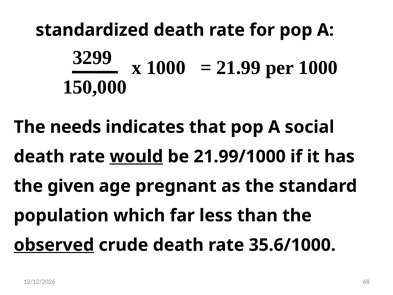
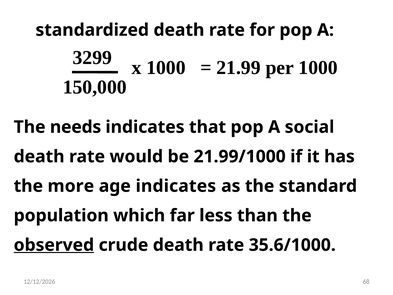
would underline: present -> none (136, 156)
given: given -> more (71, 186)
age pregnant: pregnant -> indicates (176, 186)
